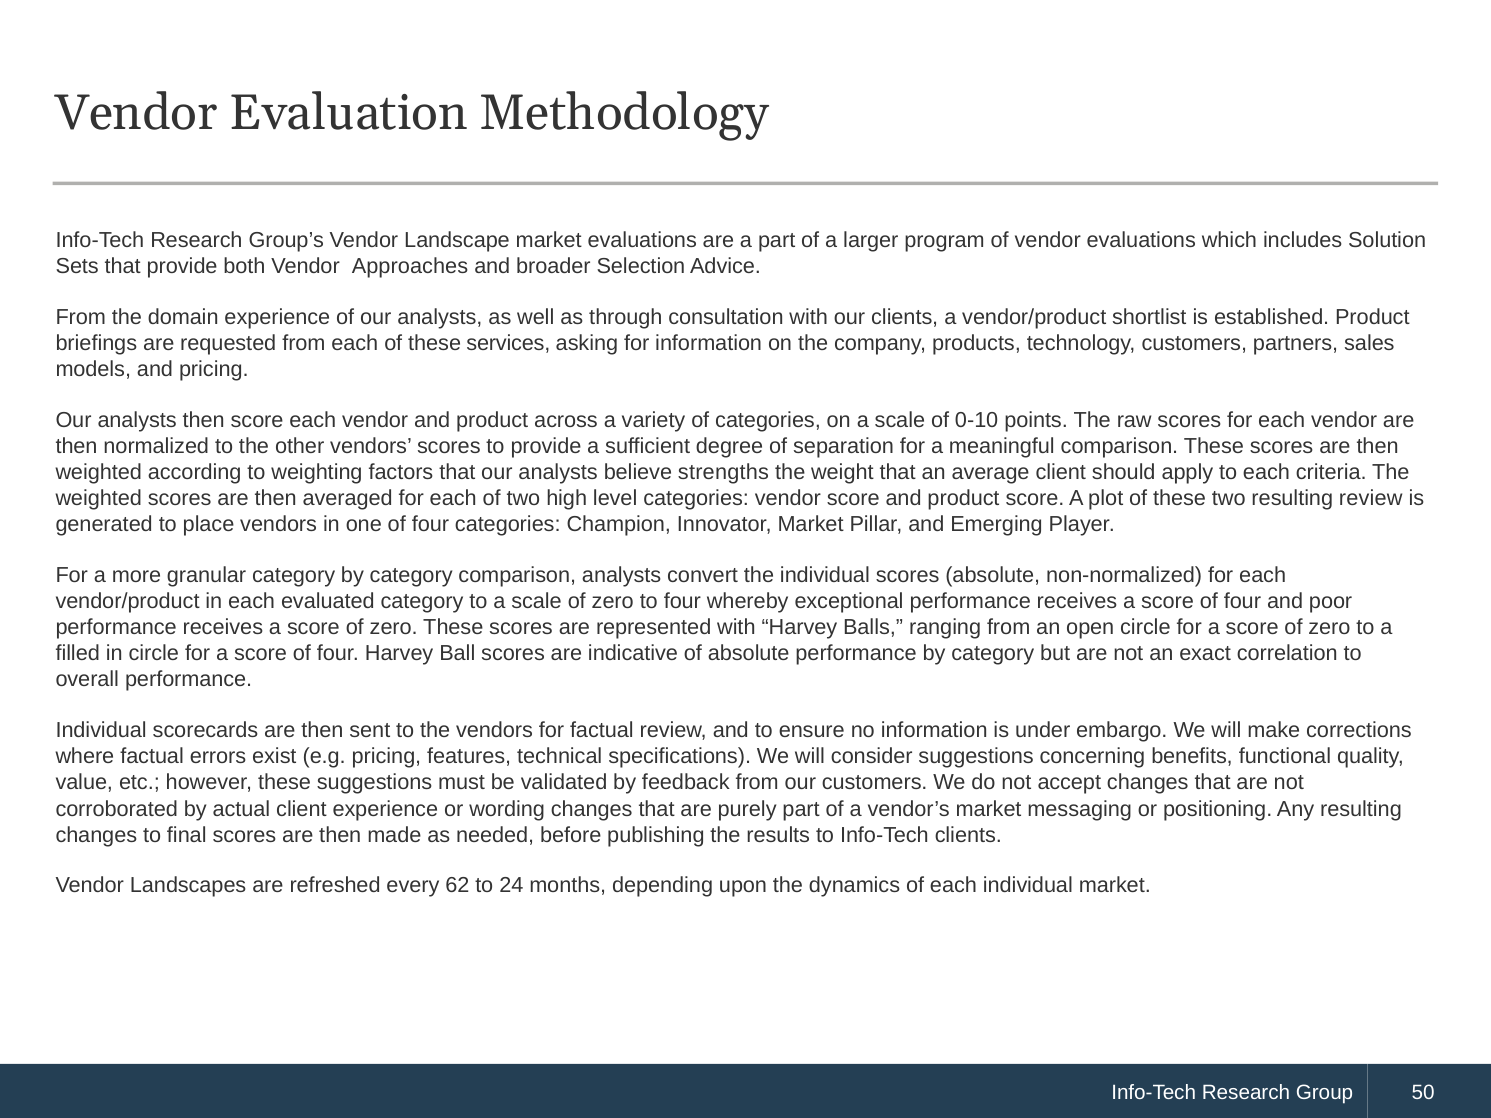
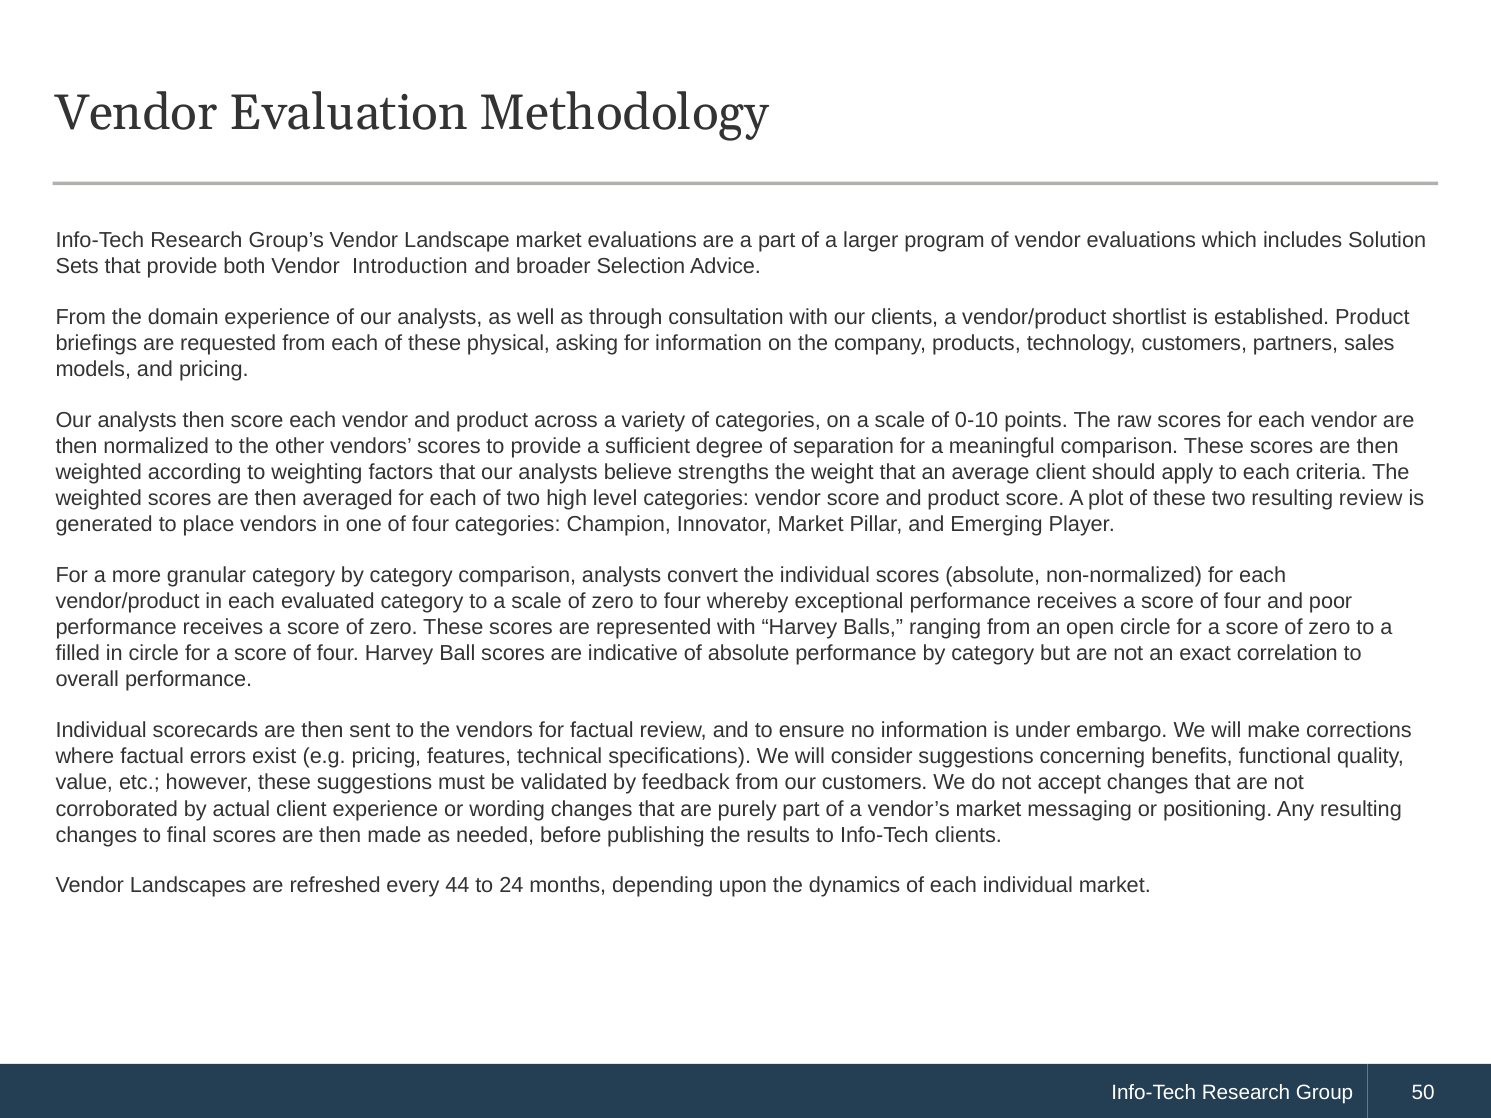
Approaches: Approaches -> Introduction (410, 267)
services: services -> physical (508, 344)
62: 62 -> 44 (457, 886)
